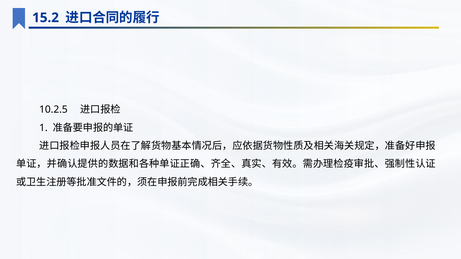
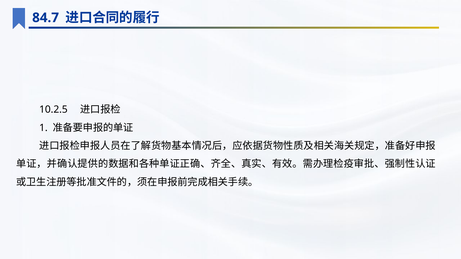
15.2: 15.2 -> 84.7 (46, 18)
